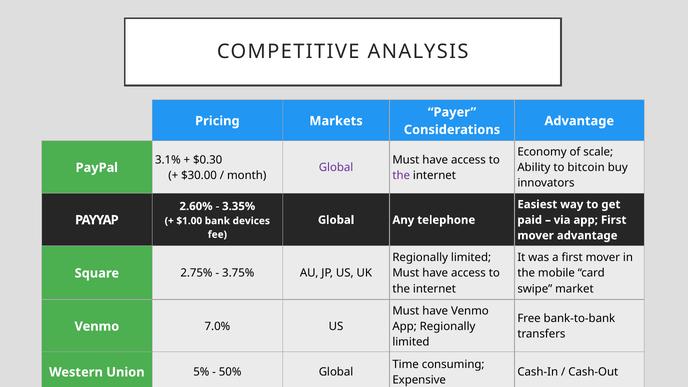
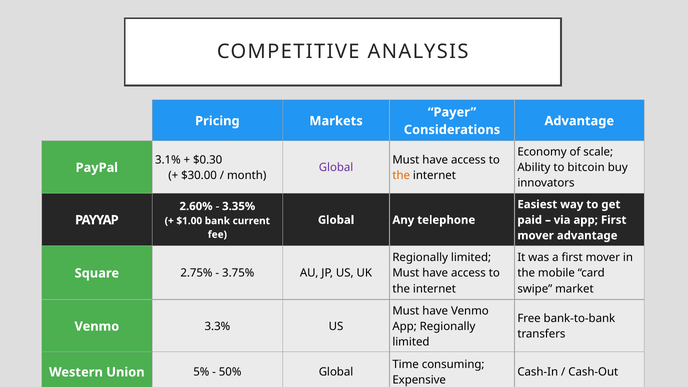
the colour: purple -> orange (401, 175)
devices: devices -> current (251, 221)
7.0%: 7.0% -> 3.3% (217, 326)
